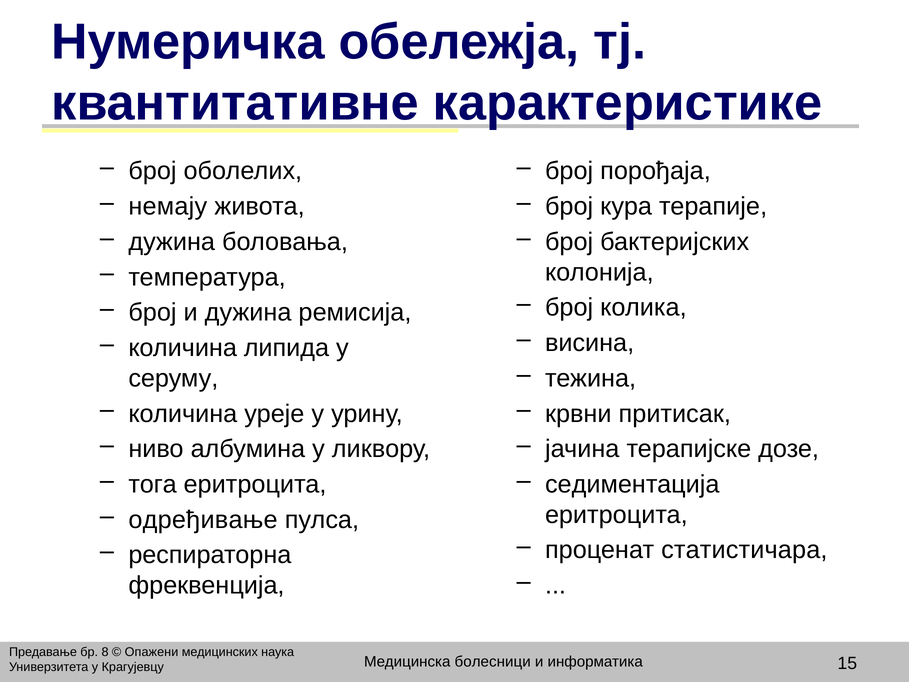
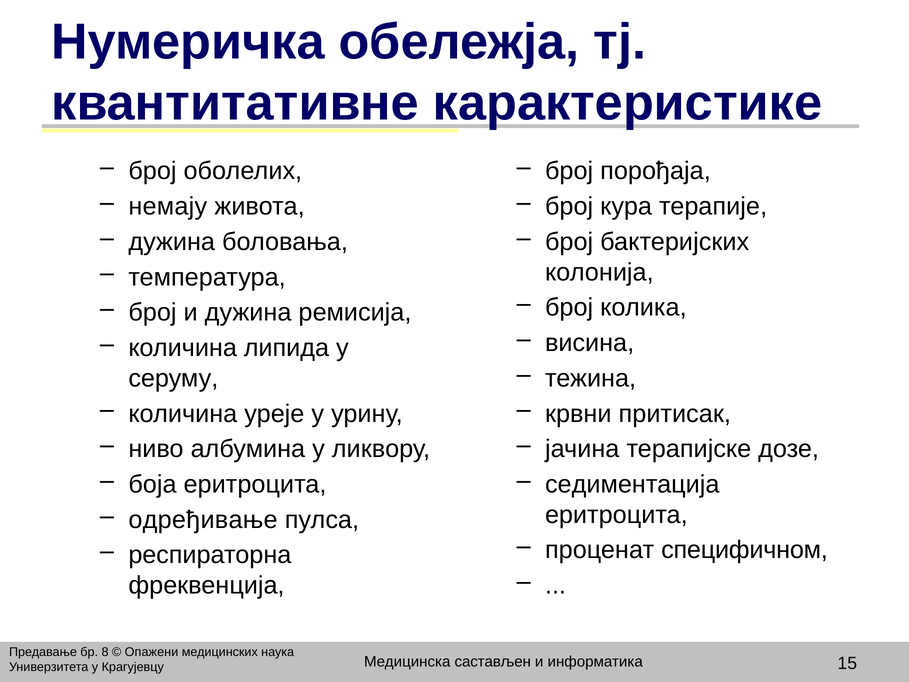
тога: тога -> боја (152, 484)
статистичара: статистичара -> специфичном (744, 550)
болесници: болесници -> састављен (493, 661)
